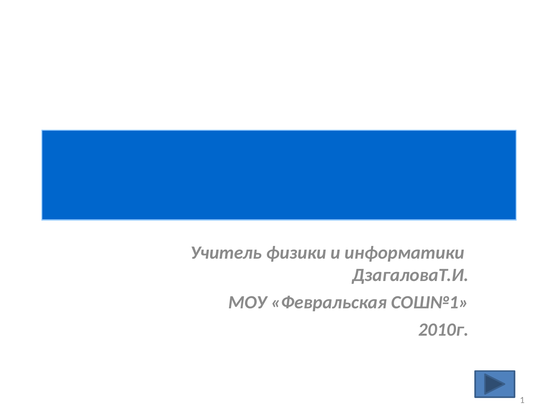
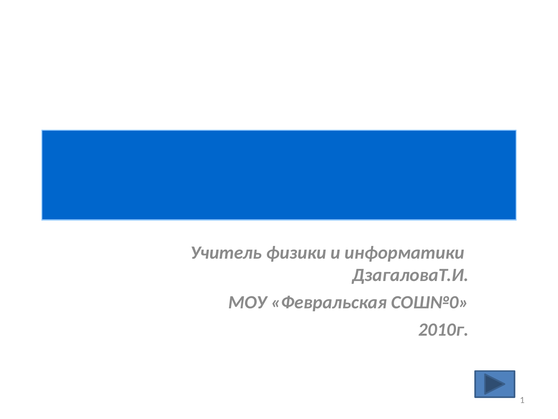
СОШ№1: СОШ№1 -> СОШ№0 (430, 302)
